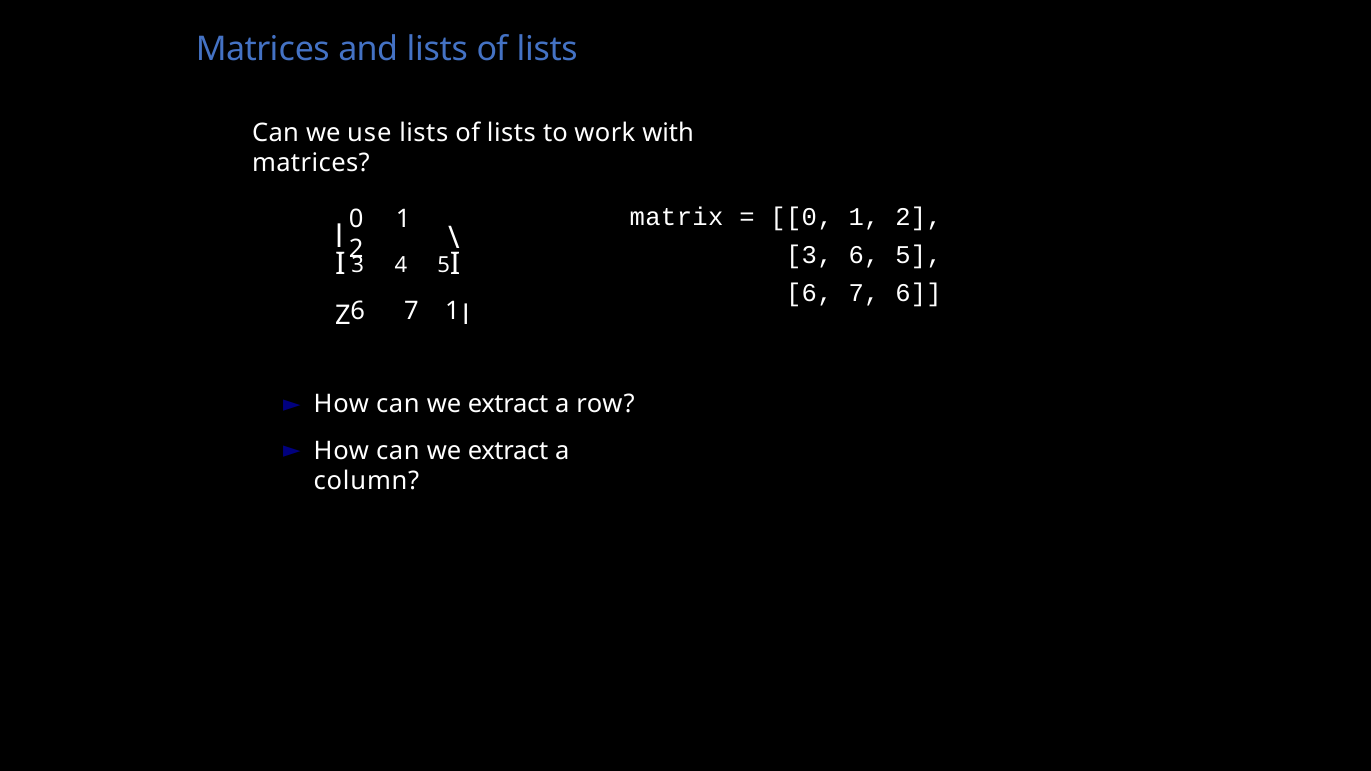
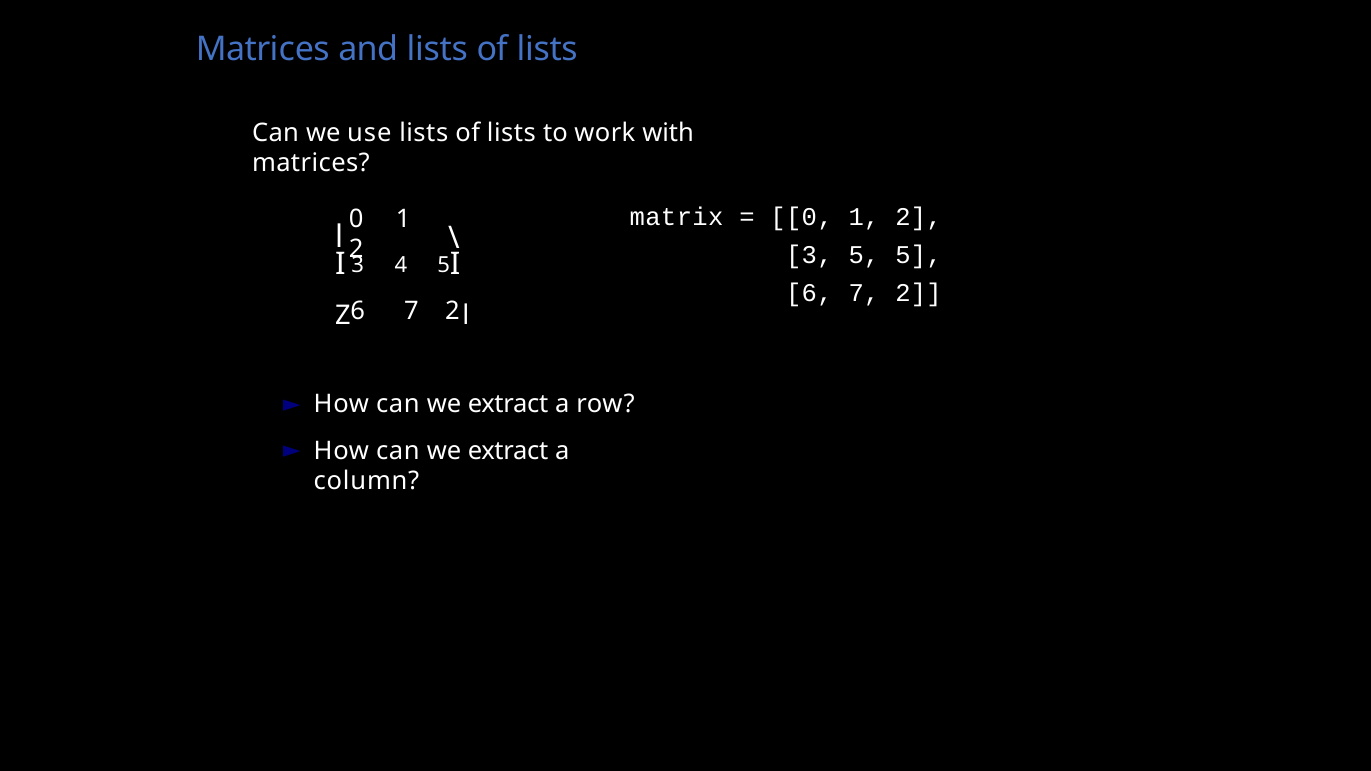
3 6: 6 -> 5 (864, 255)
6: 6 -> 2 (918, 293)
1: 1 -> 2 (452, 311)
